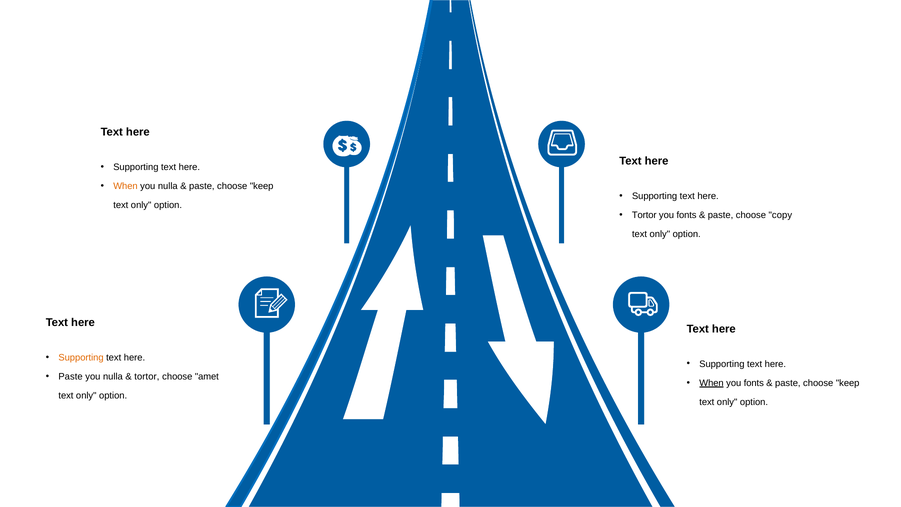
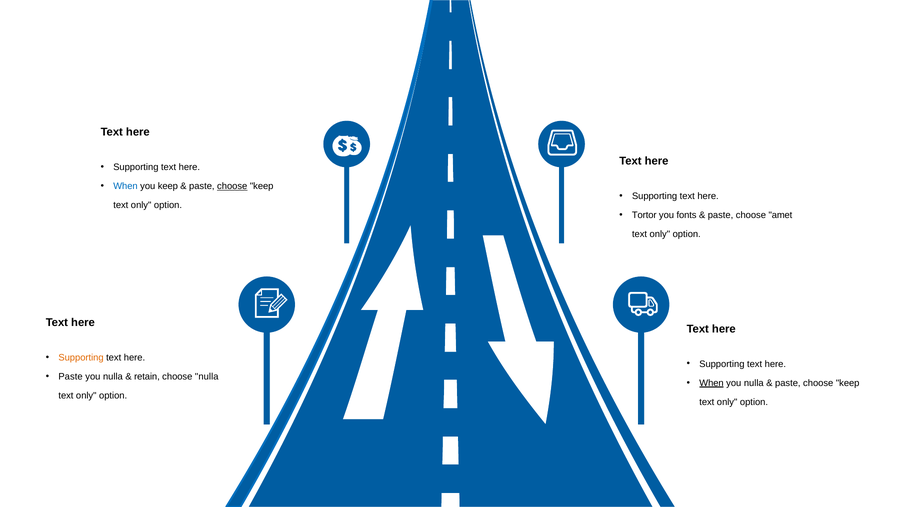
When colour: orange -> blue (126, 186)
nulla: nulla -> keep (168, 186)
choose underline: none -> present (232, 186)
copy: copy -> amet (780, 215)
tortor: tortor -> retain (147, 376)
choose amet: amet -> nulla (207, 376)
fonts: fonts -> nulla (754, 383)
